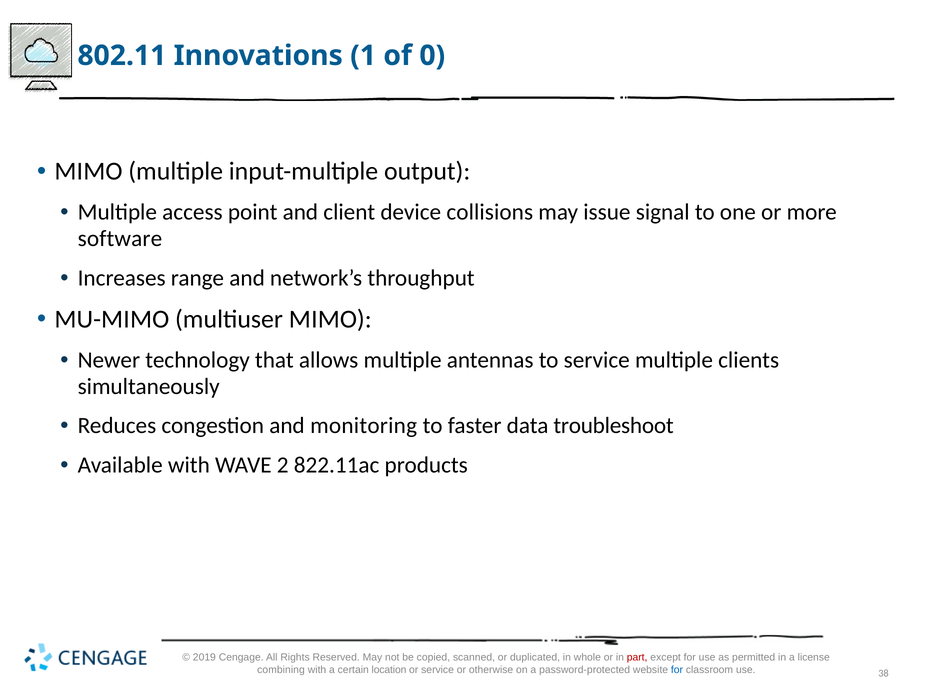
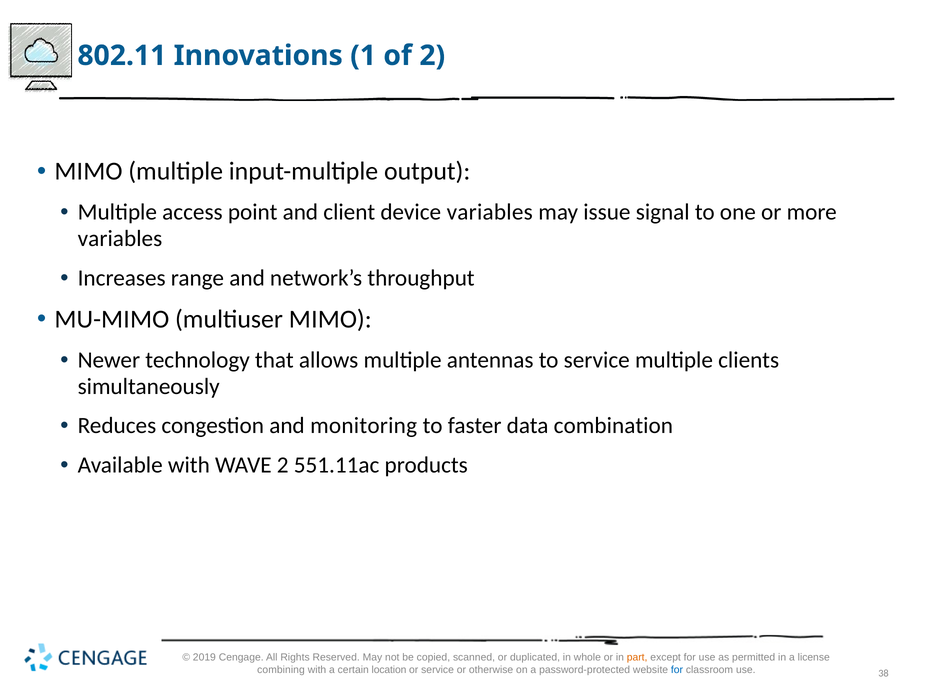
of 0: 0 -> 2 (432, 56)
device collisions: collisions -> variables (490, 212)
software: software -> variables (120, 239)
troubleshoot: troubleshoot -> combination (613, 426)
822.11ac: 822.11ac -> 551.11ac (337, 465)
part colour: red -> orange (637, 657)
